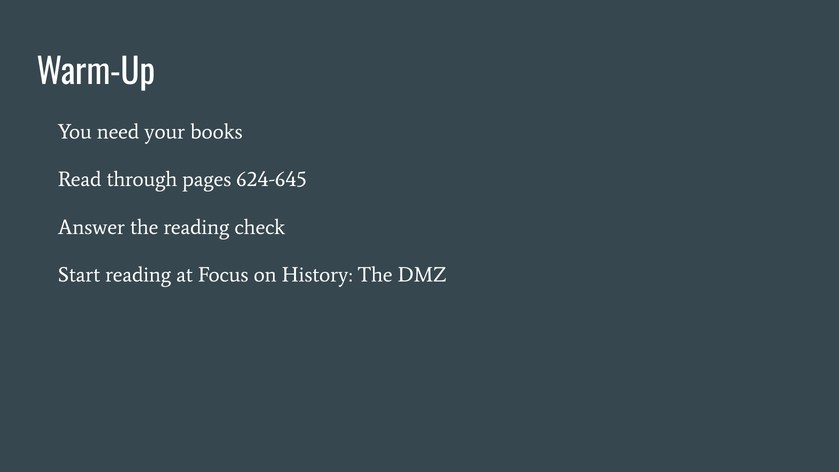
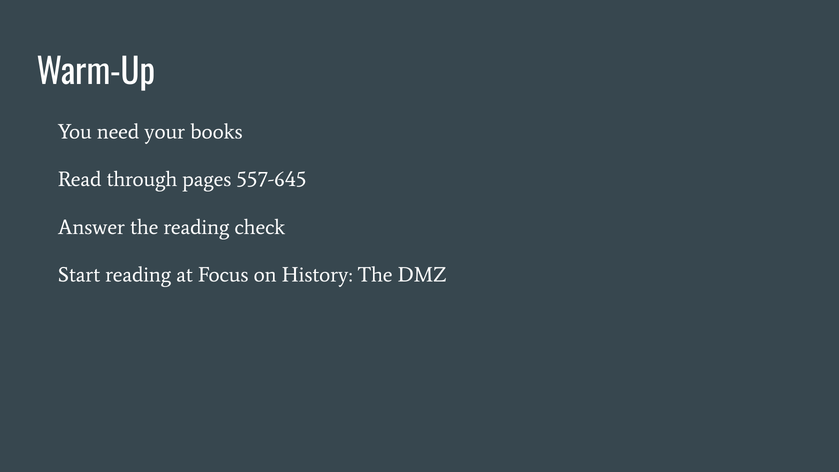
624-645: 624-645 -> 557-645 (271, 180)
